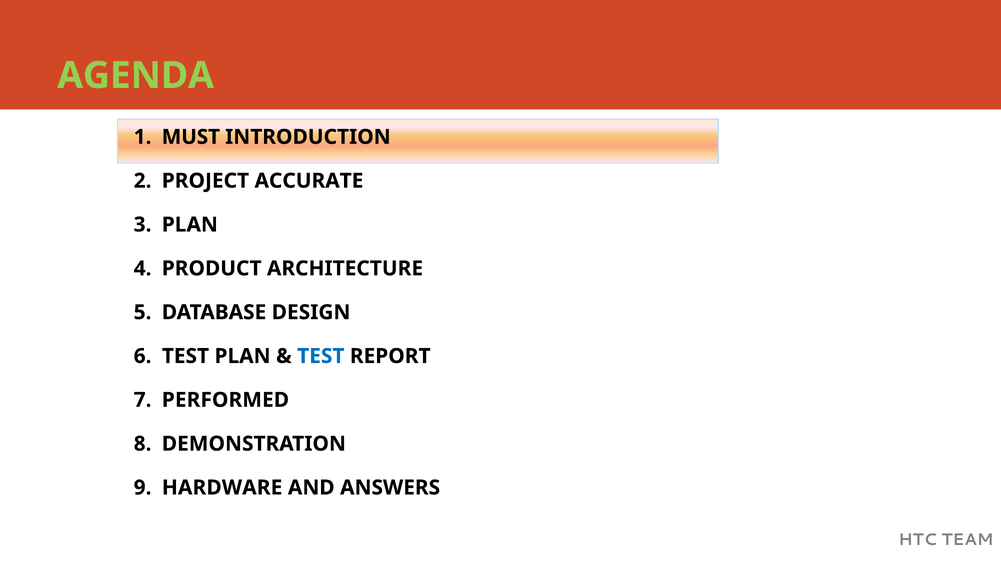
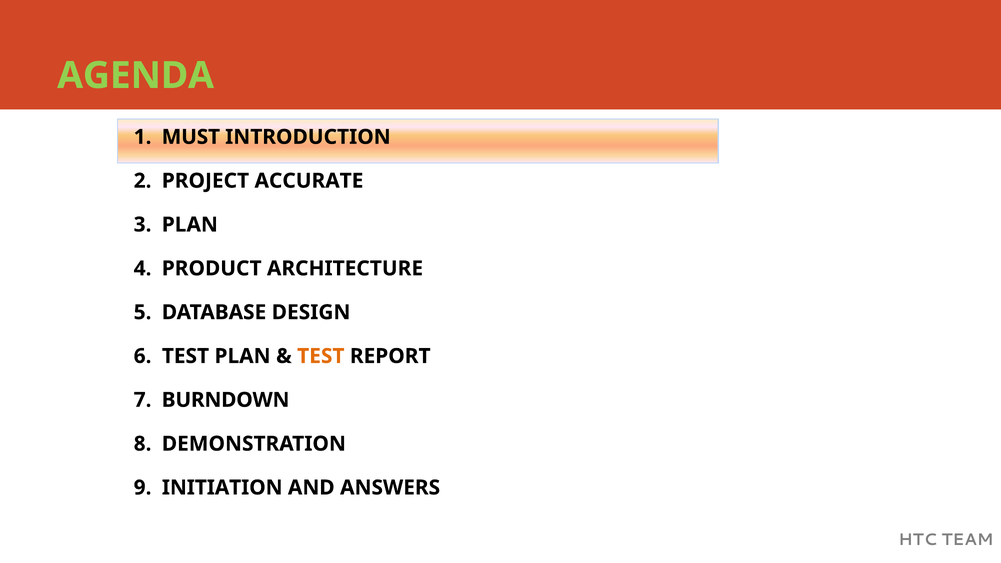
TEST colour: blue -> orange (321, 356)
PERFORMED: PERFORMED -> BURNDOWN (226, 400)
HARDWARE: HARDWARE -> INITIATION (222, 488)
